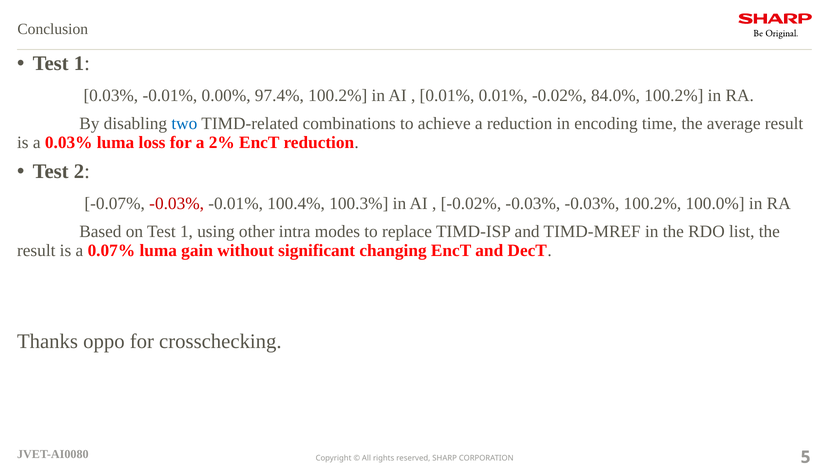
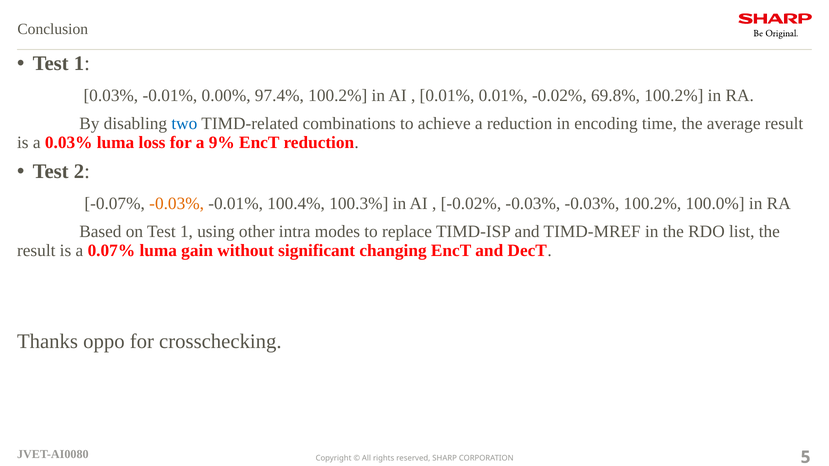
84.0%: 84.0% -> 69.8% (616, 96)
2%: 2% -> 9% (222, 143)
-0.03% colour: red -> orange (177, 204)
